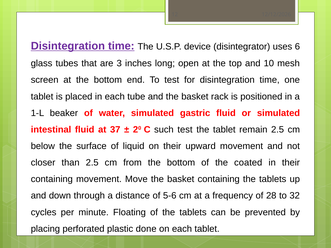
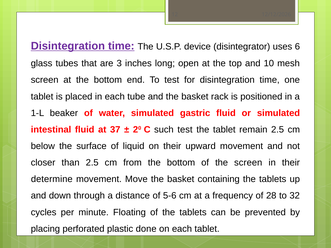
the coated: coated -> screen (248, 163)
containing: containing -> determine (52, 179)
